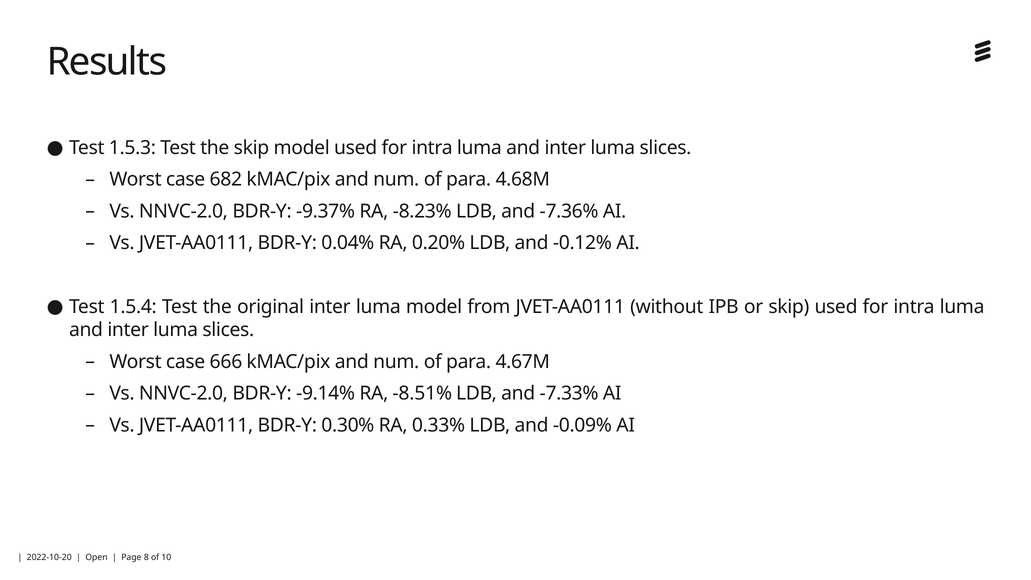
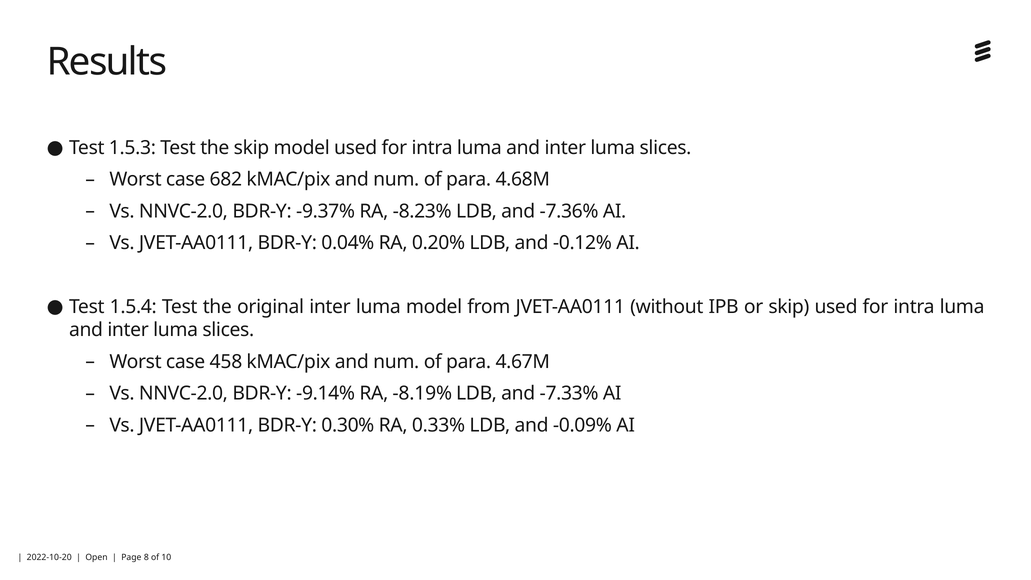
666: 666 -> 458 (226, 362)
-8.51%: -8.51% -> -8.19% (422, 393)
